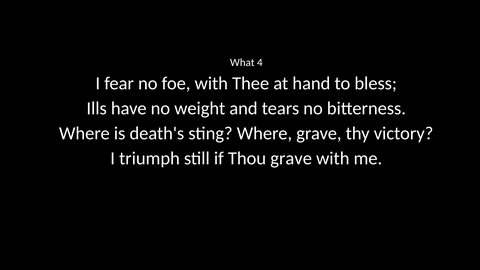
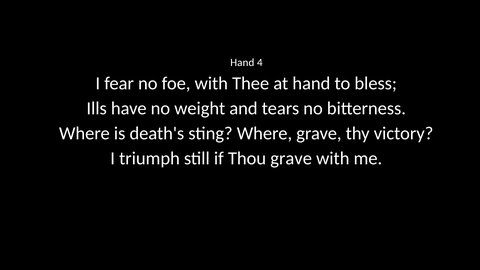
What: What -> Hand (242, 63)
